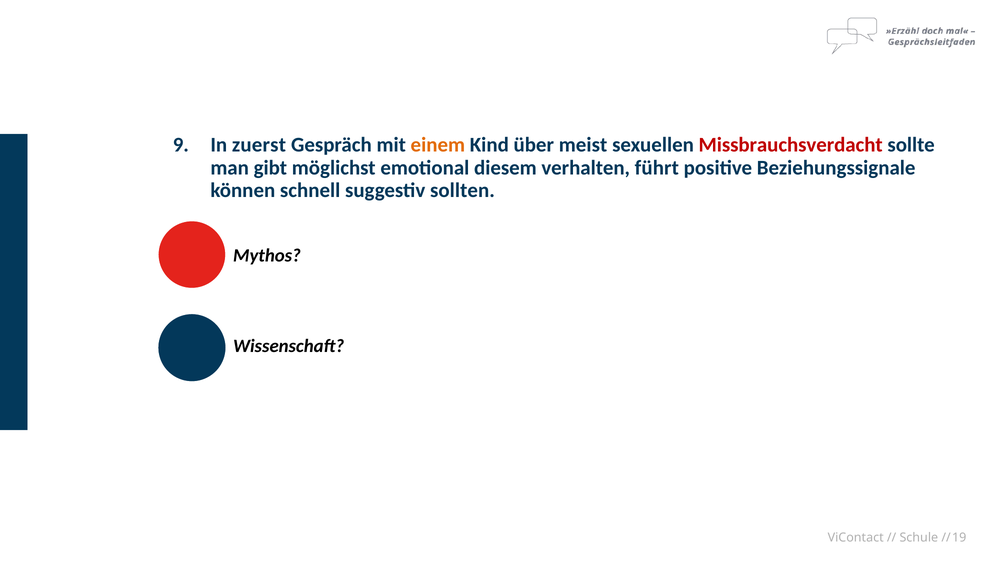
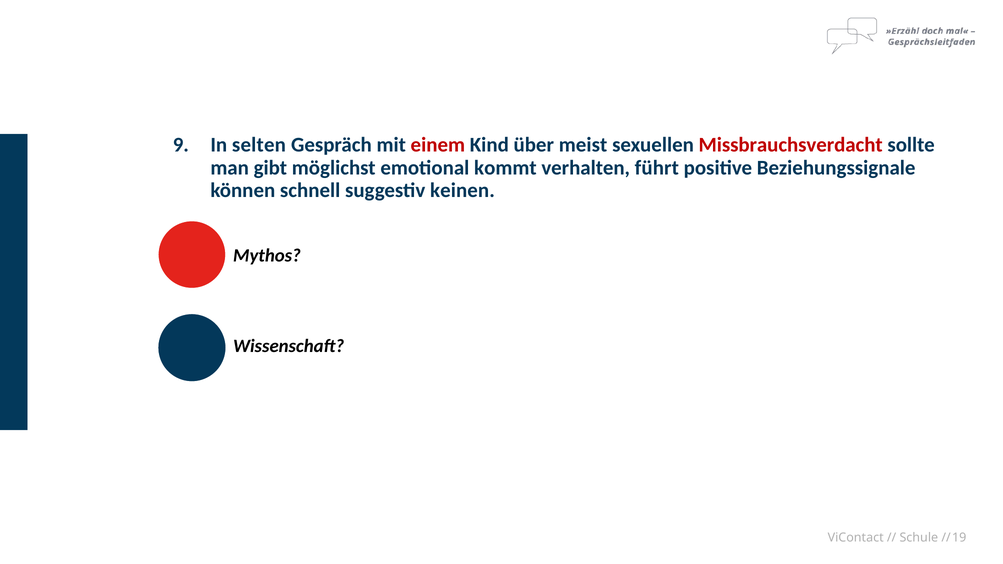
zuerst: zuerst -> selten (259, 145)
einem colour: orange -> red (438, 145)
diesem: diesem -> kommt (505, 168)
sollten: sollten -> keinen (462, 190)
